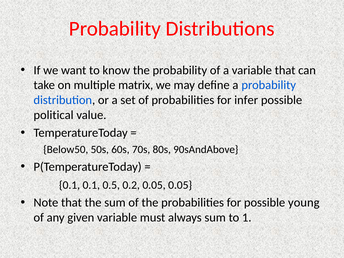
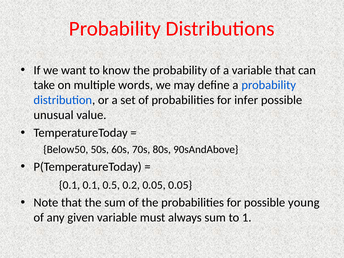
matrix: matrix -> words (136, 85)
political: political -> unusual (54, 115)
